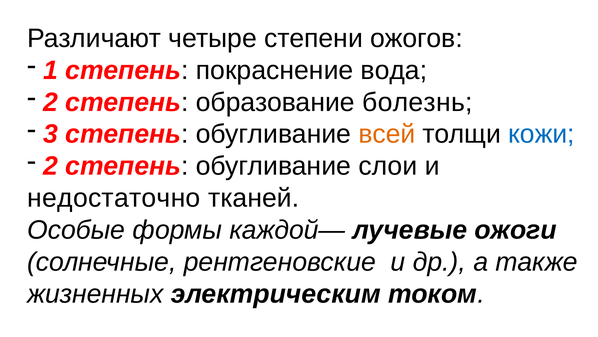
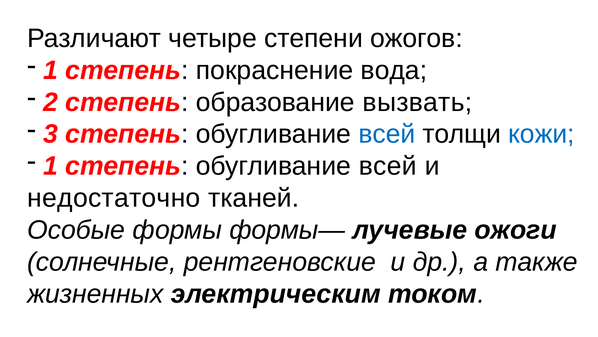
болезнь: болезнь -> вызвать (417, 102)
всей colour: orange -> blue (387, 134)
2: 2 -> 1 (51, 166)
слои: слои -> всей (388, 166)
каждой—: каждой— -> формы— (287, 230)
